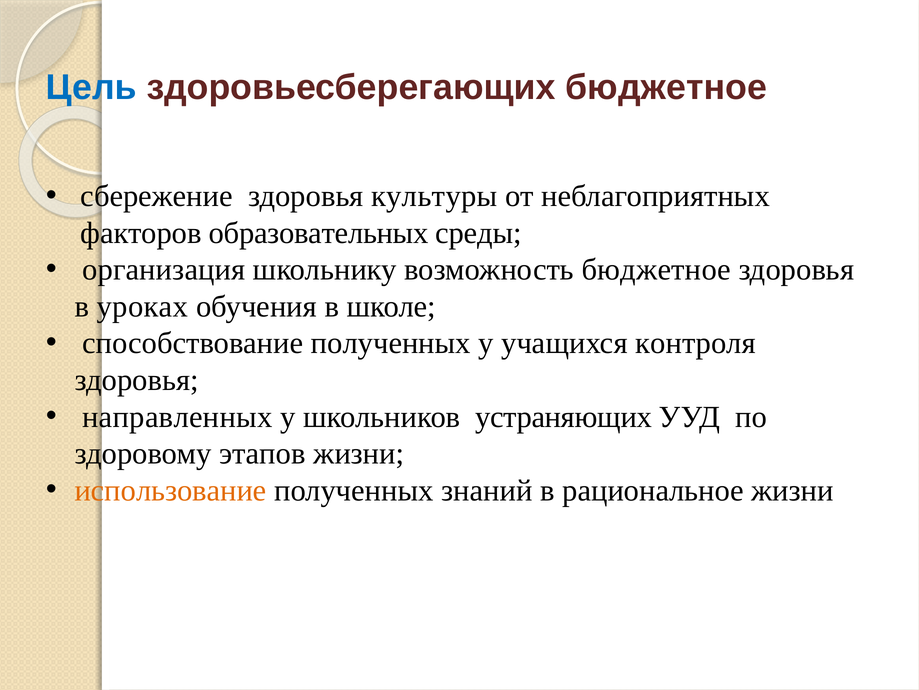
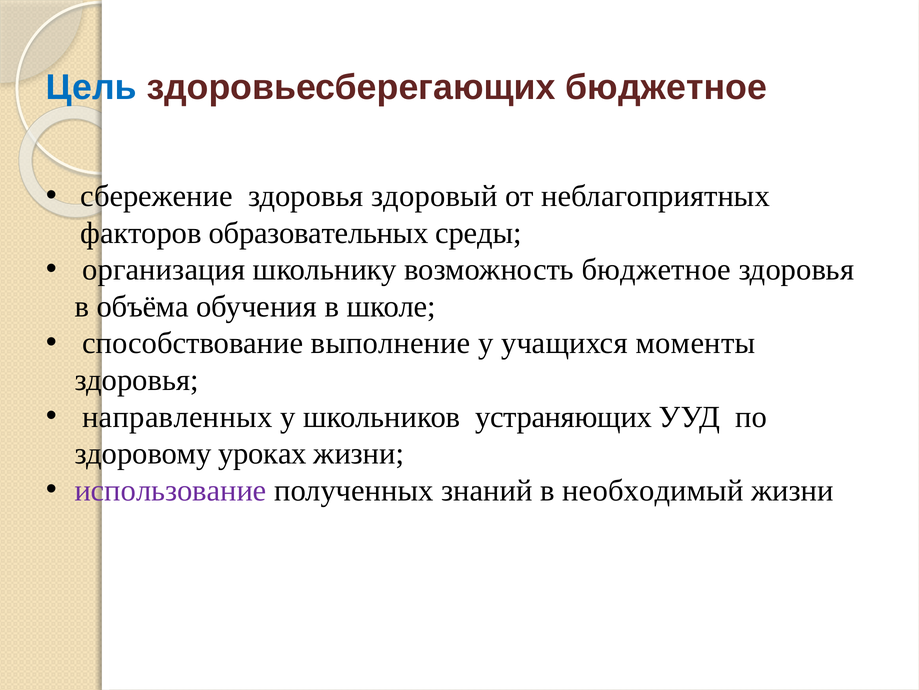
культуры: культуры -> здоровый (434, 196)
уроках: уроках -> объёма (143, 306)
способствование полученных: полученных -> выполнение (391, 343)
контроля: контроля -> моменты (695, 343)
этапов: этапов -> уроках (263, 453)
использование colour: orange -> purple (171, 490)
рациональное: рациональное -> необходимый (653, 490)
